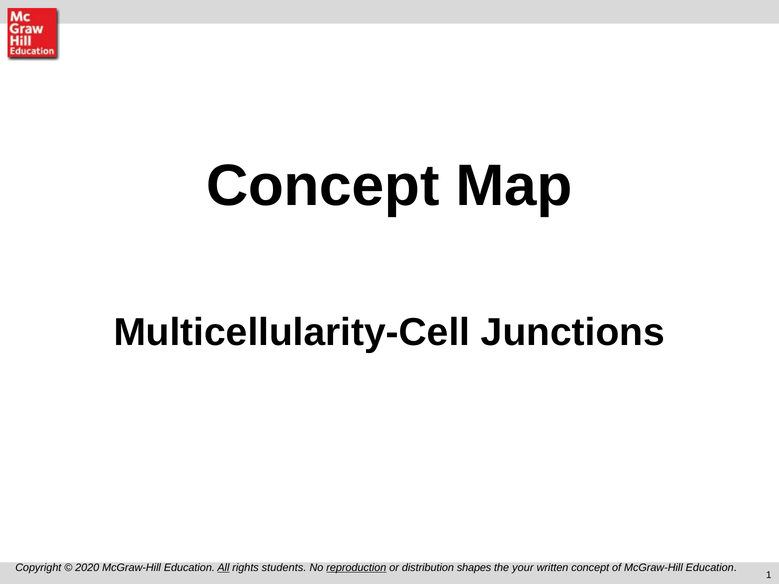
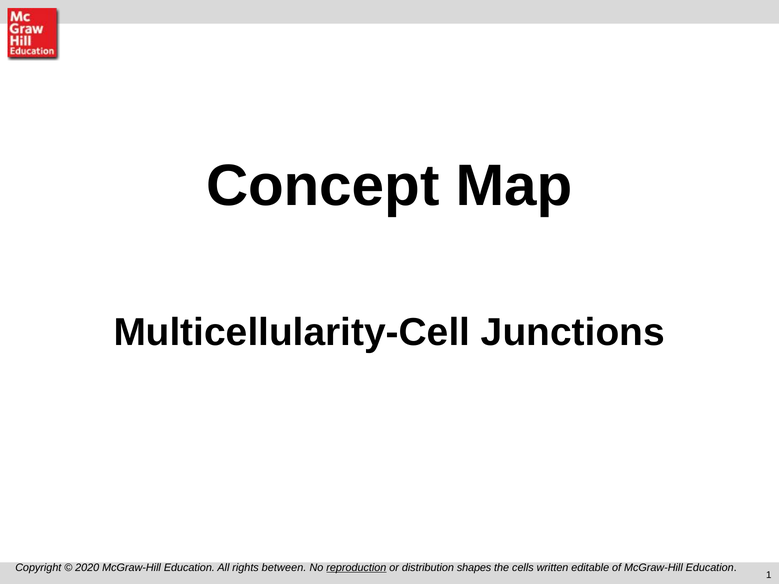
All underline: present -> none (223, 568)
students: students -> between (284, 568)
your: your -> cells (523, 568)
written concept: concept -> editable (590, 568)
